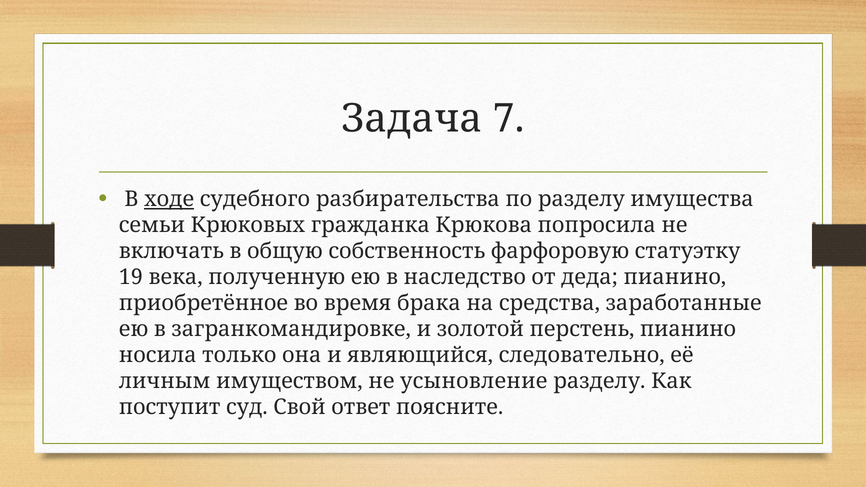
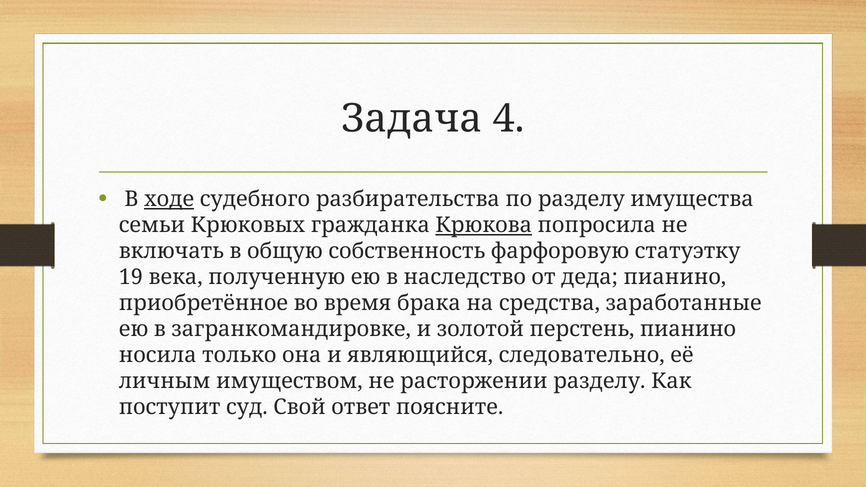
7: 7 -> 4 (509, 119)
Крюкова underline: none -> present (484, 225)
усыновление: усыновление -> расторжении (474, 381)
